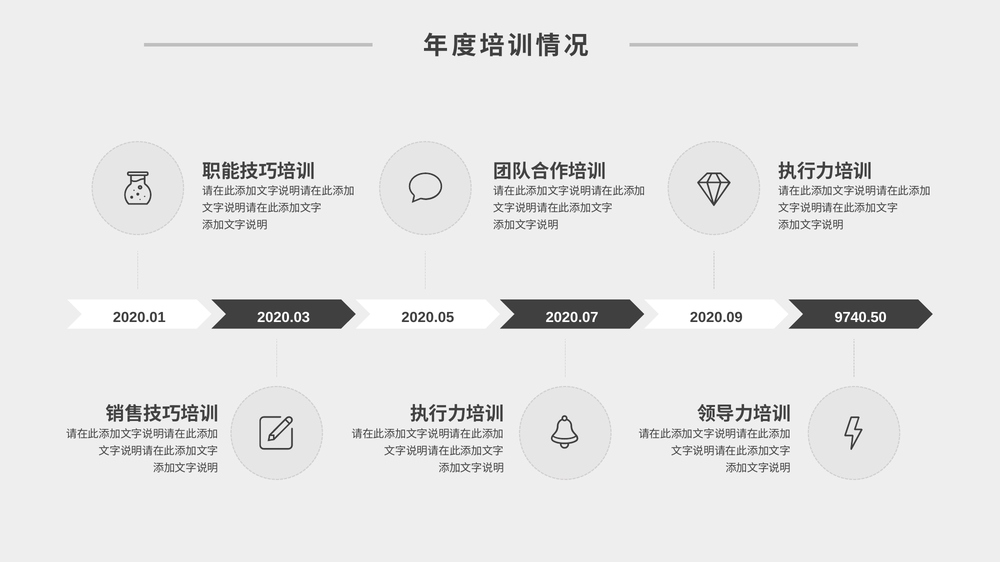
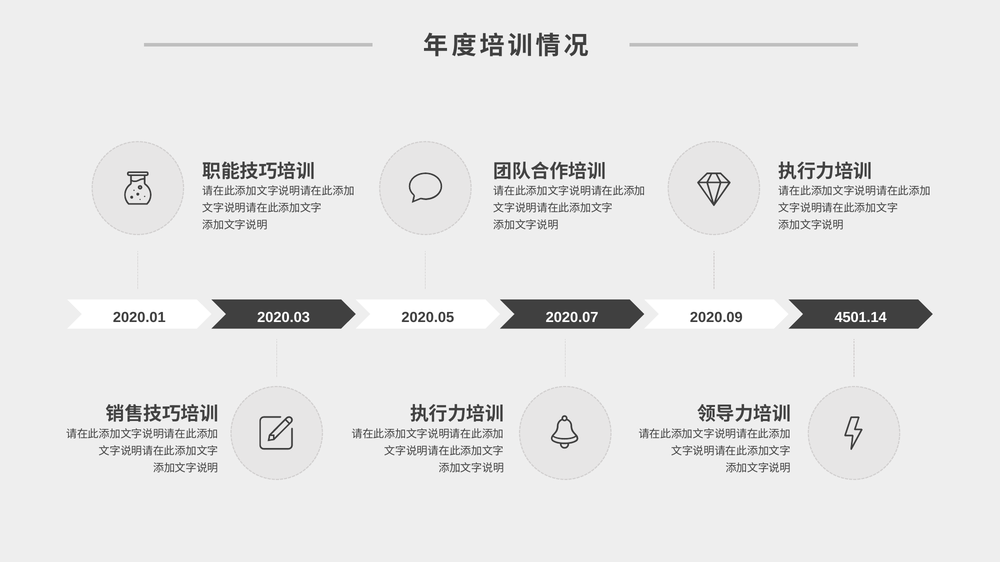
9740.50: 9740.50 -> 4501.14 (861, 318)
